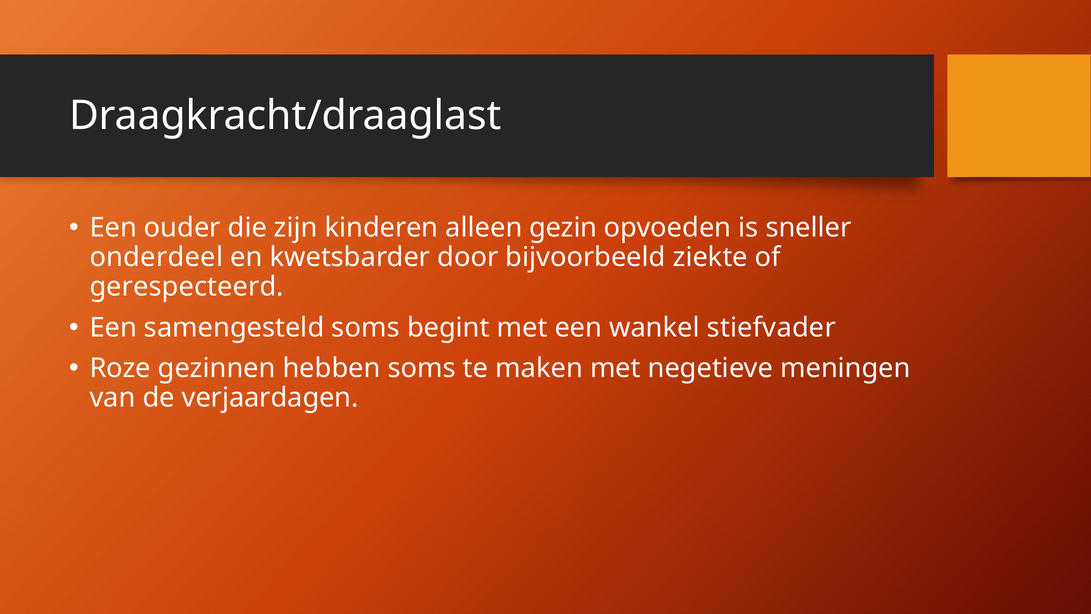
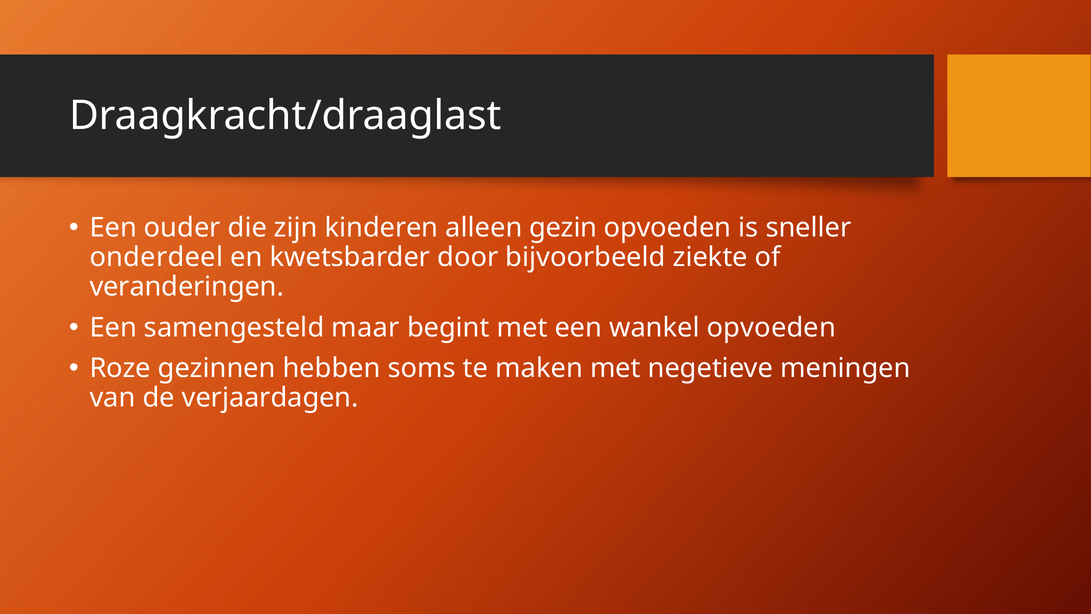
gerespecteerd: gerespecteerd -> veranderingen (187, 287)
samengesteld soms: soms -> maar (365, 327)
wankel stiefvader: stiefvader -> opvoeden (771, 327)
